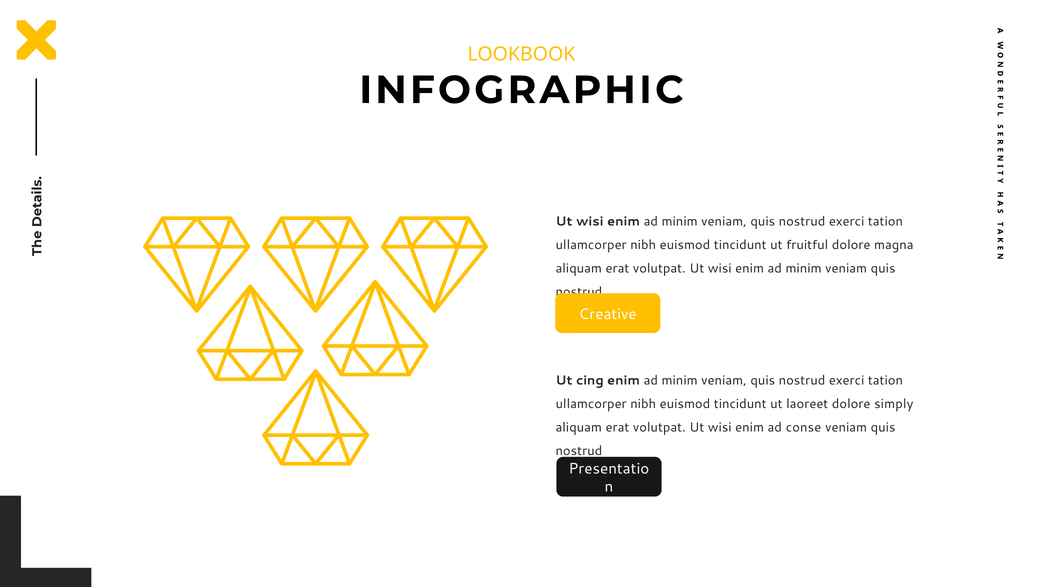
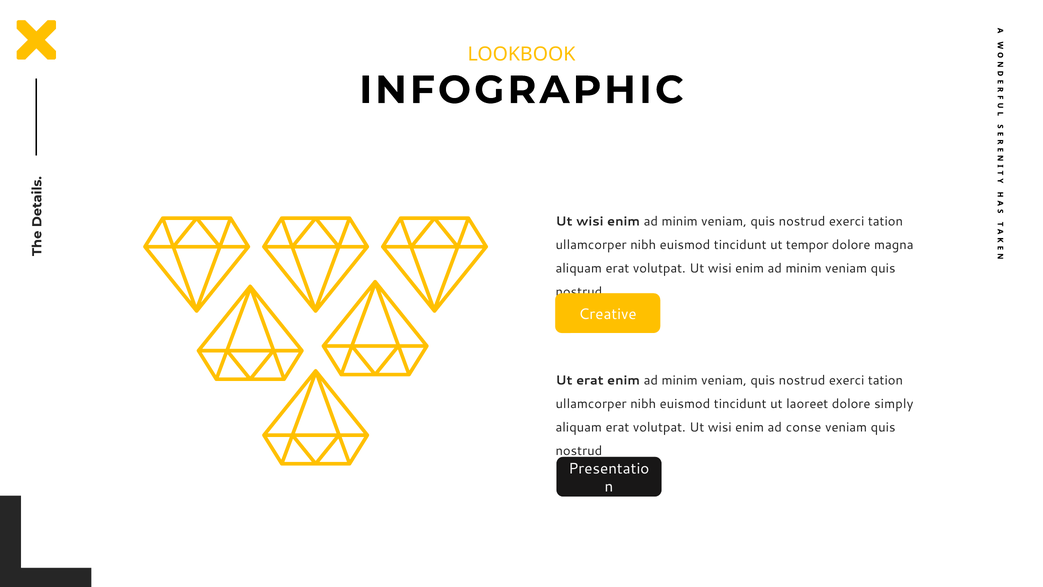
fruitful: fruitful -> tempor (807, 245)
Ut cing: cing -> erat (590, 380)
